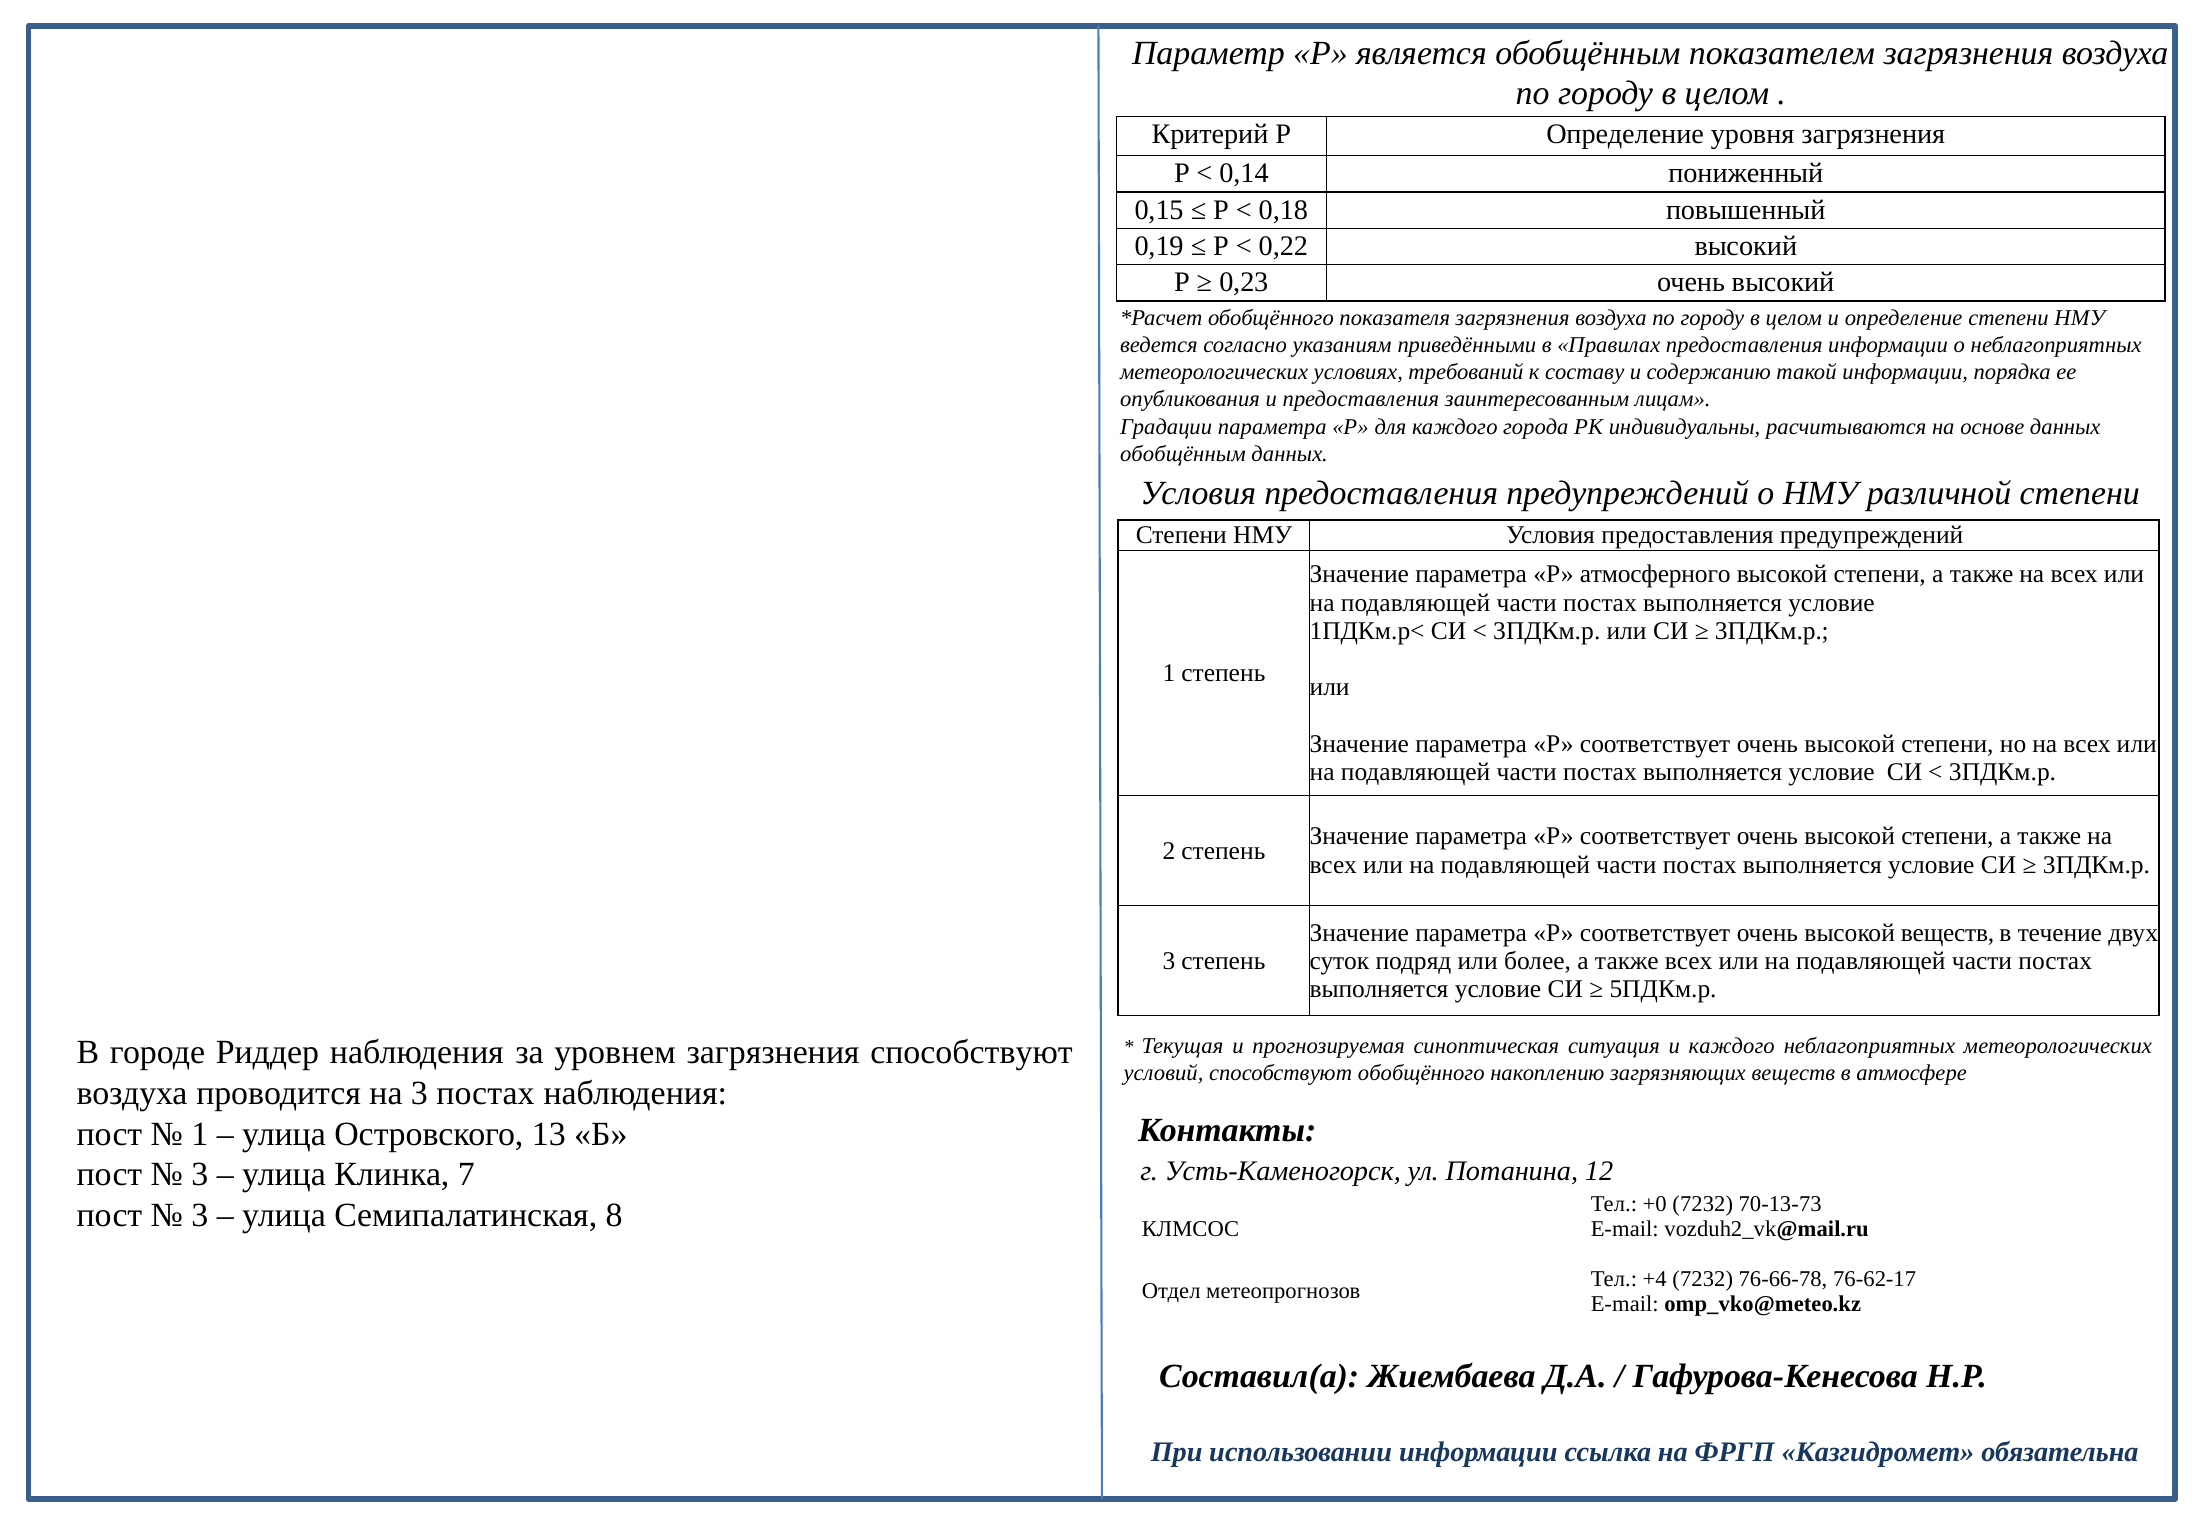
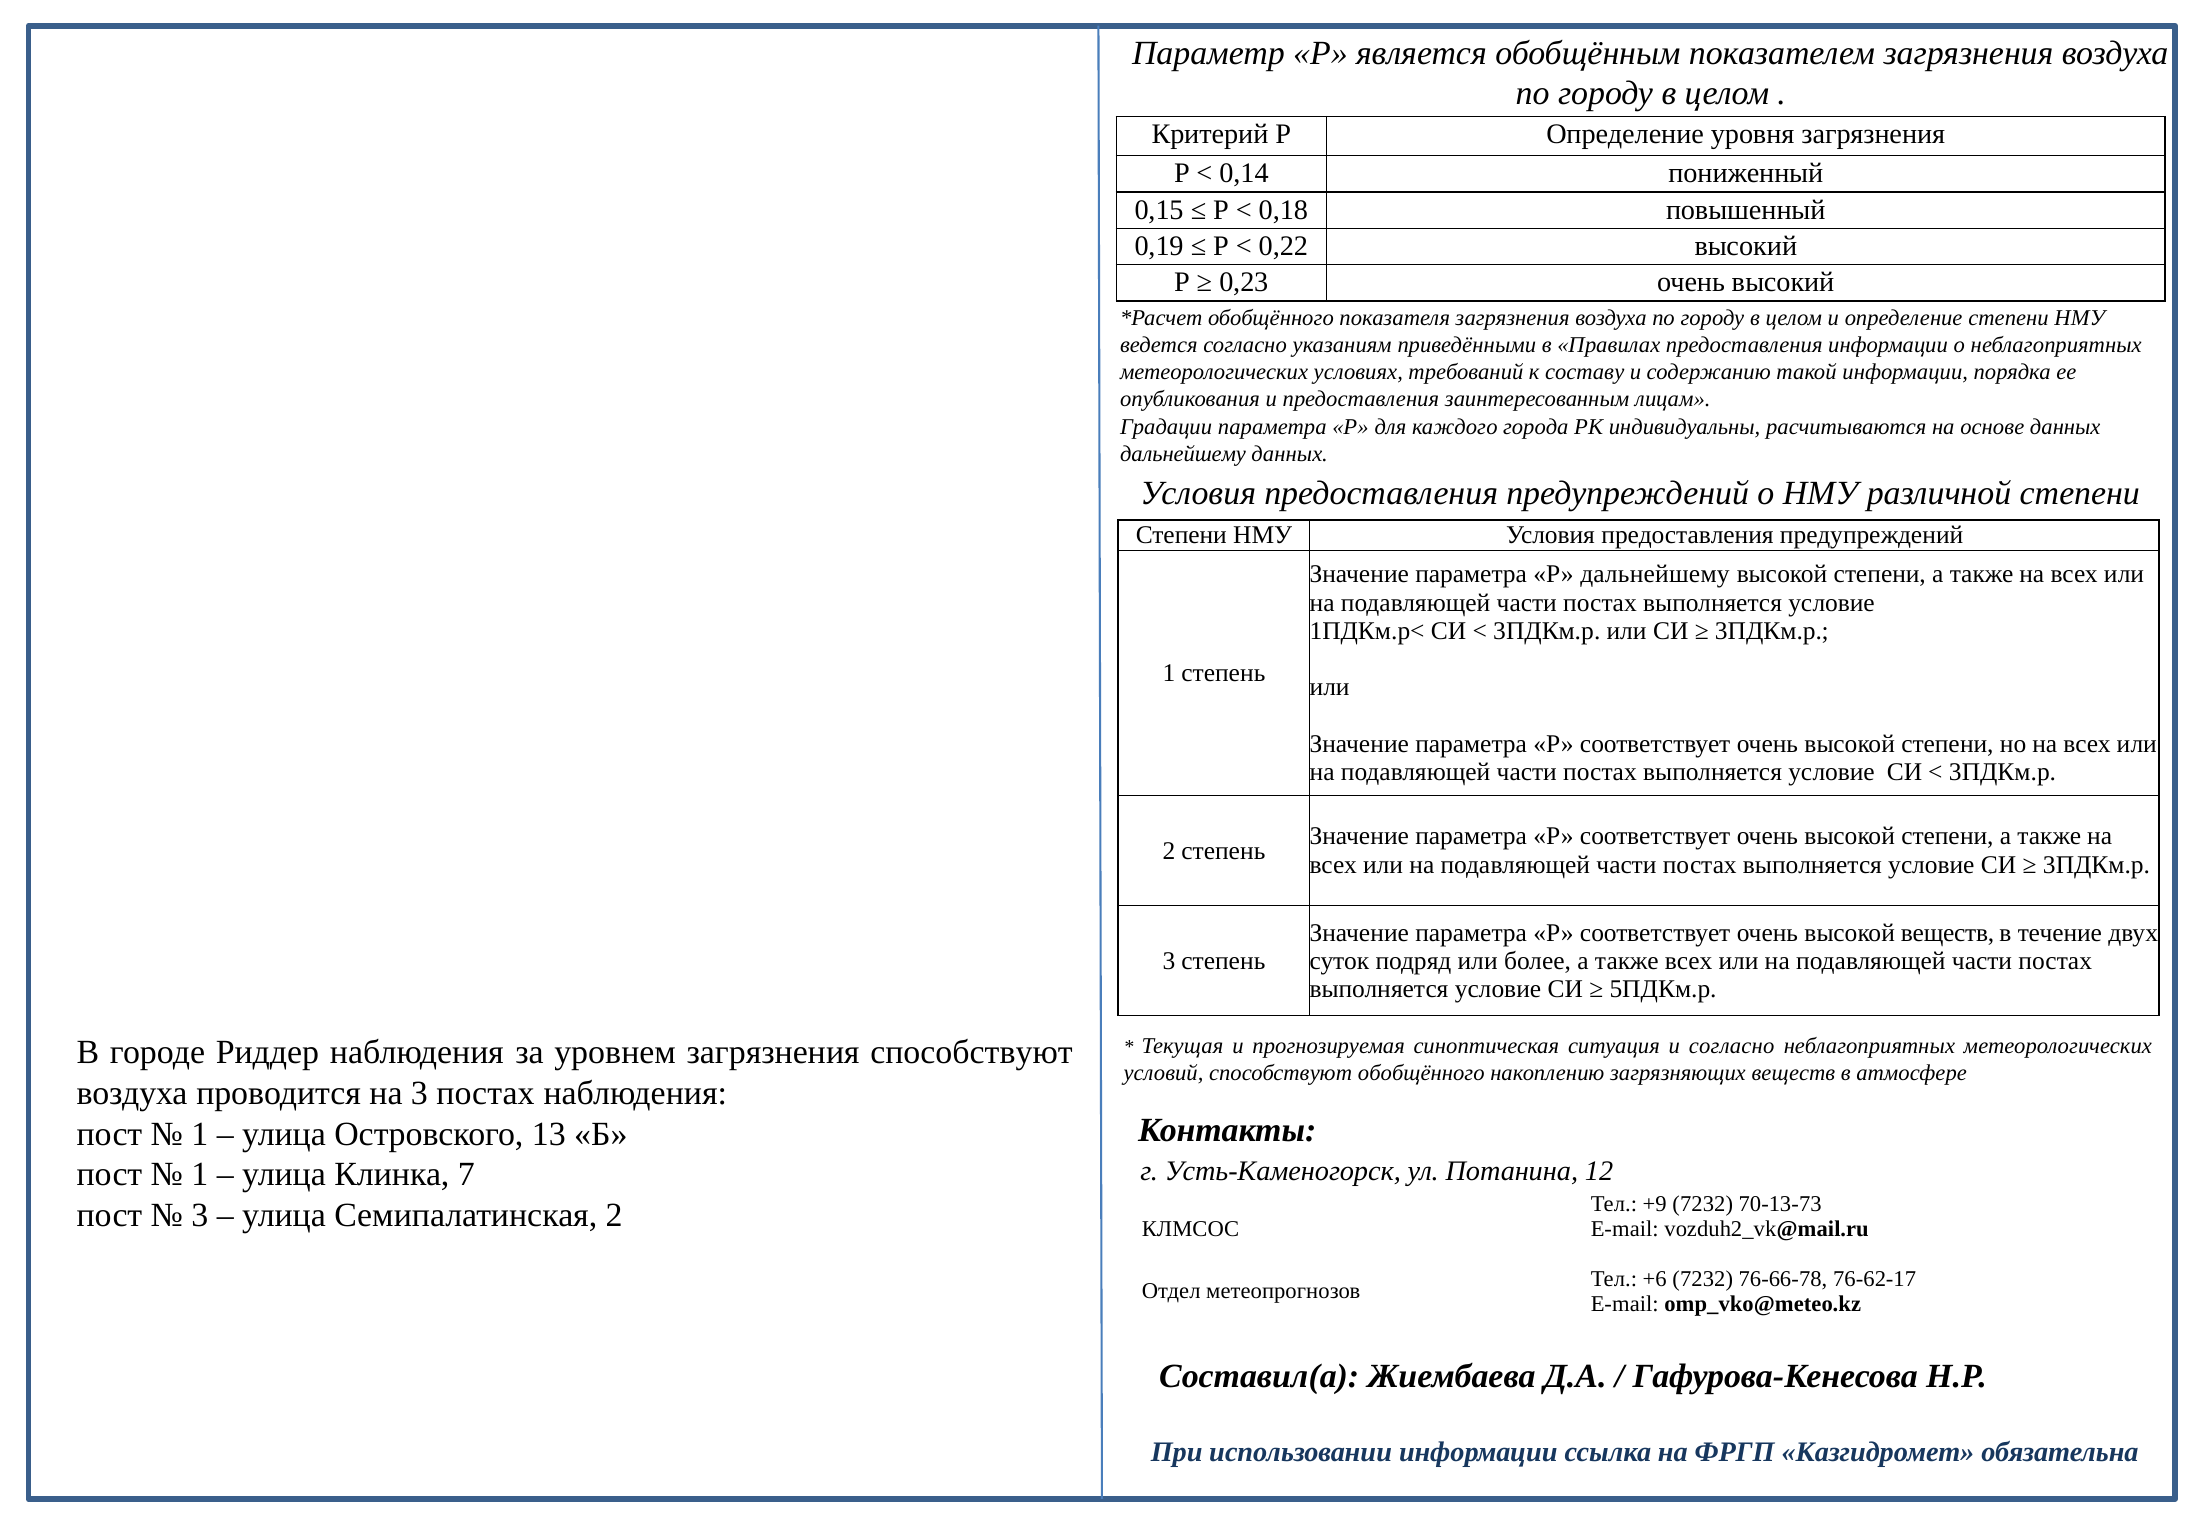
обобщённым: обобщённым -> дальнейшему (1183, 454)
Р атмосферного: атмосферного -> дальнейшему (1655, 575)
и каждого: каждого -> согласно (1732, 1046)
3: 3 -> 1 (200, 1175)
+0: +0 -> +9 (1655, 1205)
Семипалатинская 8: 8 -> 2 (614, 1216)
+4: +4 -> +6 (1655, 1280)
